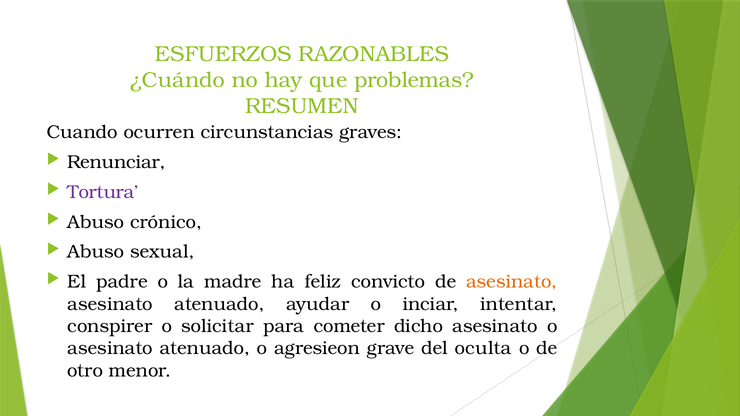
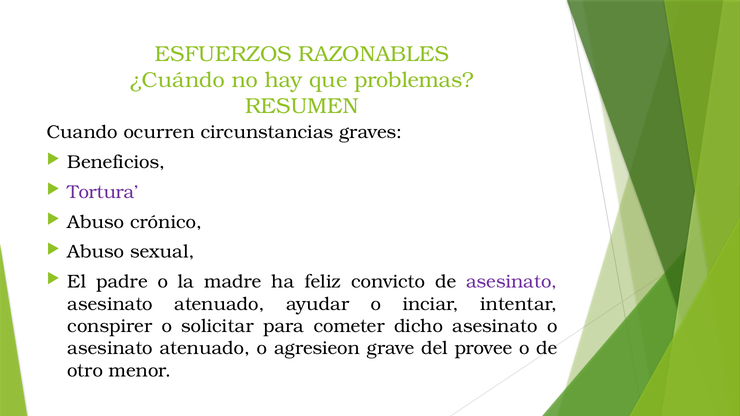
Renunciar: Renunciar -> Beneficios (116, 162)
asesinato colour: orange -> purple (512, 282)
oculta: oculta -> provee (483, 348)
